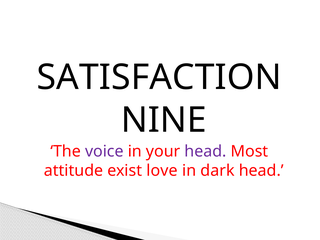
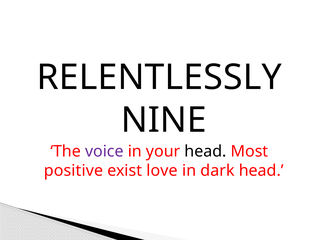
SATISFACTION: SATISFACTION -> RELENTLESSLY (159, 77)
head colour: purple -> black (205, 151)
attitude: attitude -> positive (73, 171)
